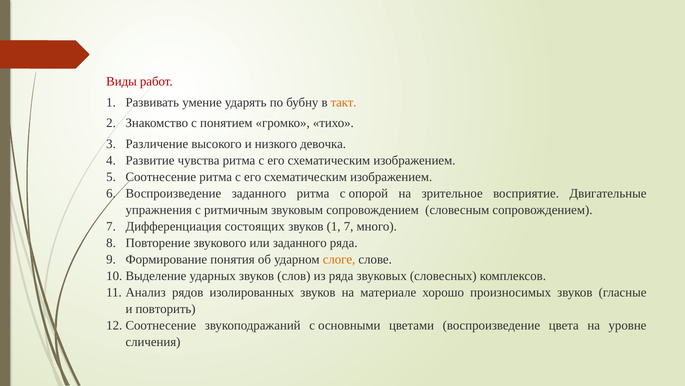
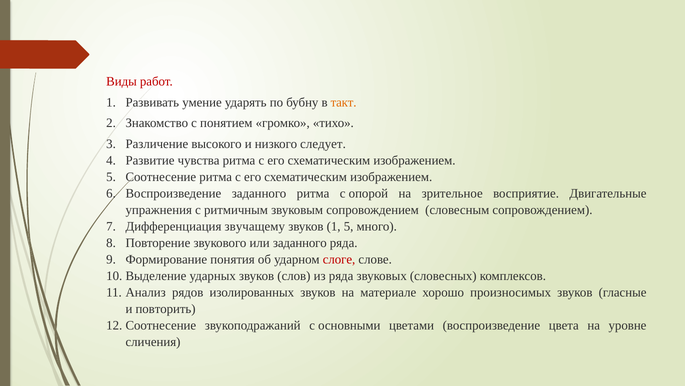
девочка: девочка -> следует (323, 144)
состоящих: состоящих -> звучащему (255, 226)
1 7: 7 -> 5 (349, 226)
слоге colour: orange -> red (339, 259)
